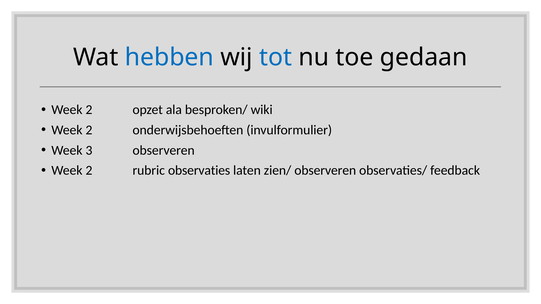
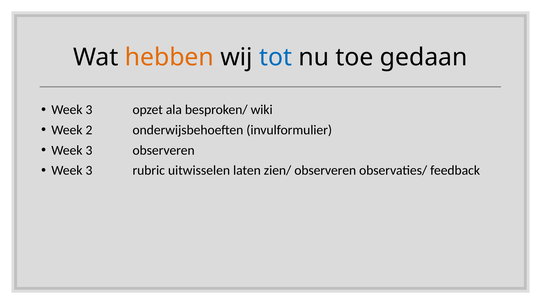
hebben colour: blue -> orange (169, 57)
2: 2 -> 3 (89, 110)
2: 2 -> 3 (89, 171)
observaties: observaties -> uitwisselen (199, 171)
